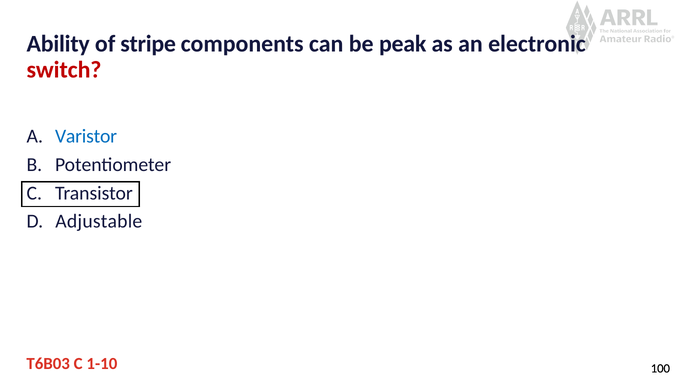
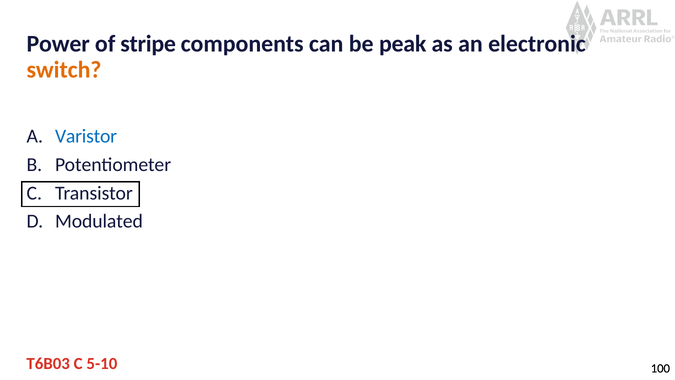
Ability: Ability -> Power (58, 44)
switch colour: red -> orange (64, 70)
Adjustable: Adjustable -> Modulated (99, 221)
1-10: 1-10 -> 5-10 (102, 364)
